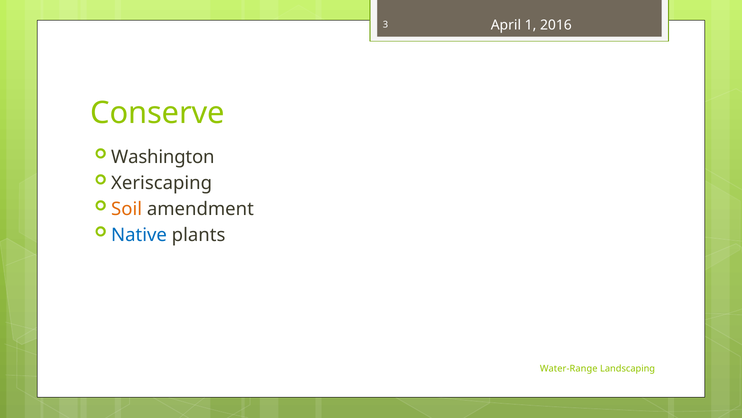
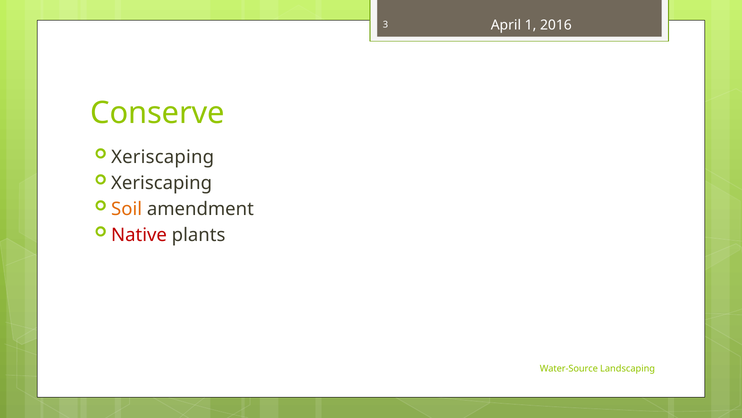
Washington: Washington -> Xeriscaping (163, 157)
Native colour: blue -> red (139, 235)
Water-Range: Water-Range -> Water-Source (569, 368)
